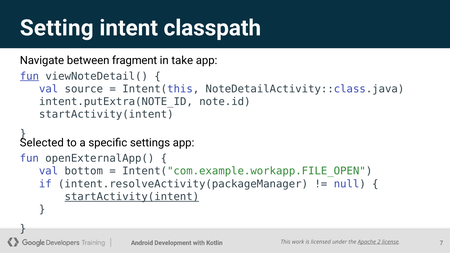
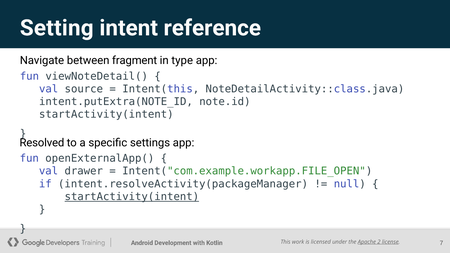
classpath: classpath -> reference (212, 28)
take: take -> type (182, 61)
fun underline: present -> none (29, 76)
Selected: Selected -> Resolved (42, 143)
bottom: bottom -> drawer (84, 171)
